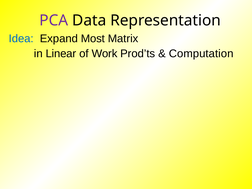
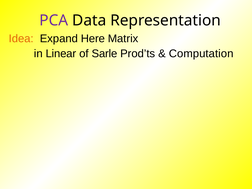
Idea colour: blue -> orange (21, 39)
Most: Most -> Here (93, 39)
Work: Work -> Sarle (105, 54)
